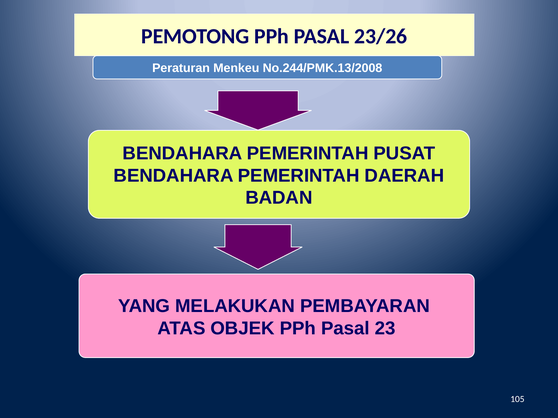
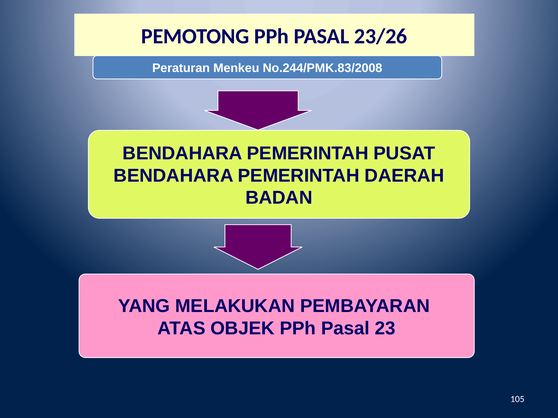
No.244/PMK.13/2008: No.244/PMK.13/2008 -> No.244/PMK.83/2008 (322, 68)
